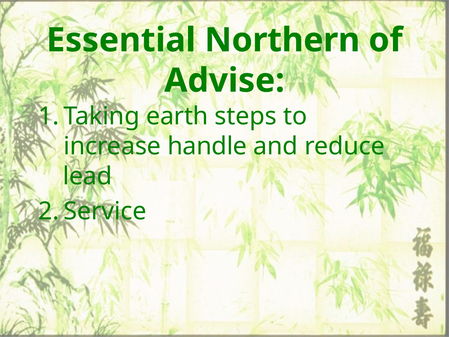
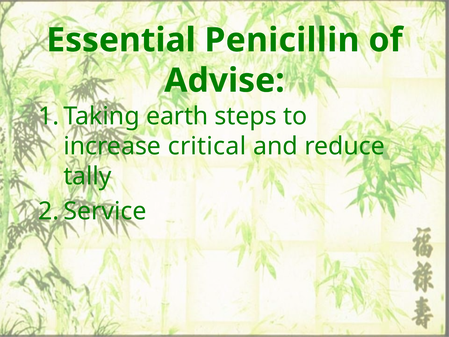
Northern: Northern -> Penicillin (282, 40)
handle: handle -> critical (207, 146)
lead: lead -> tally (87, 176)
